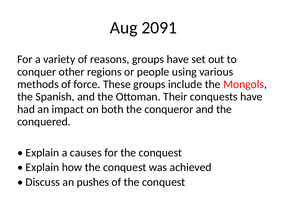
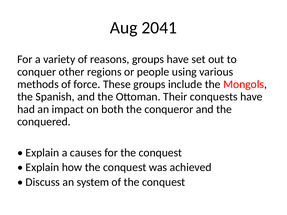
2091: 2091 -> 2041 (159, 28)
pushes: pushes -> system (93, 182)
